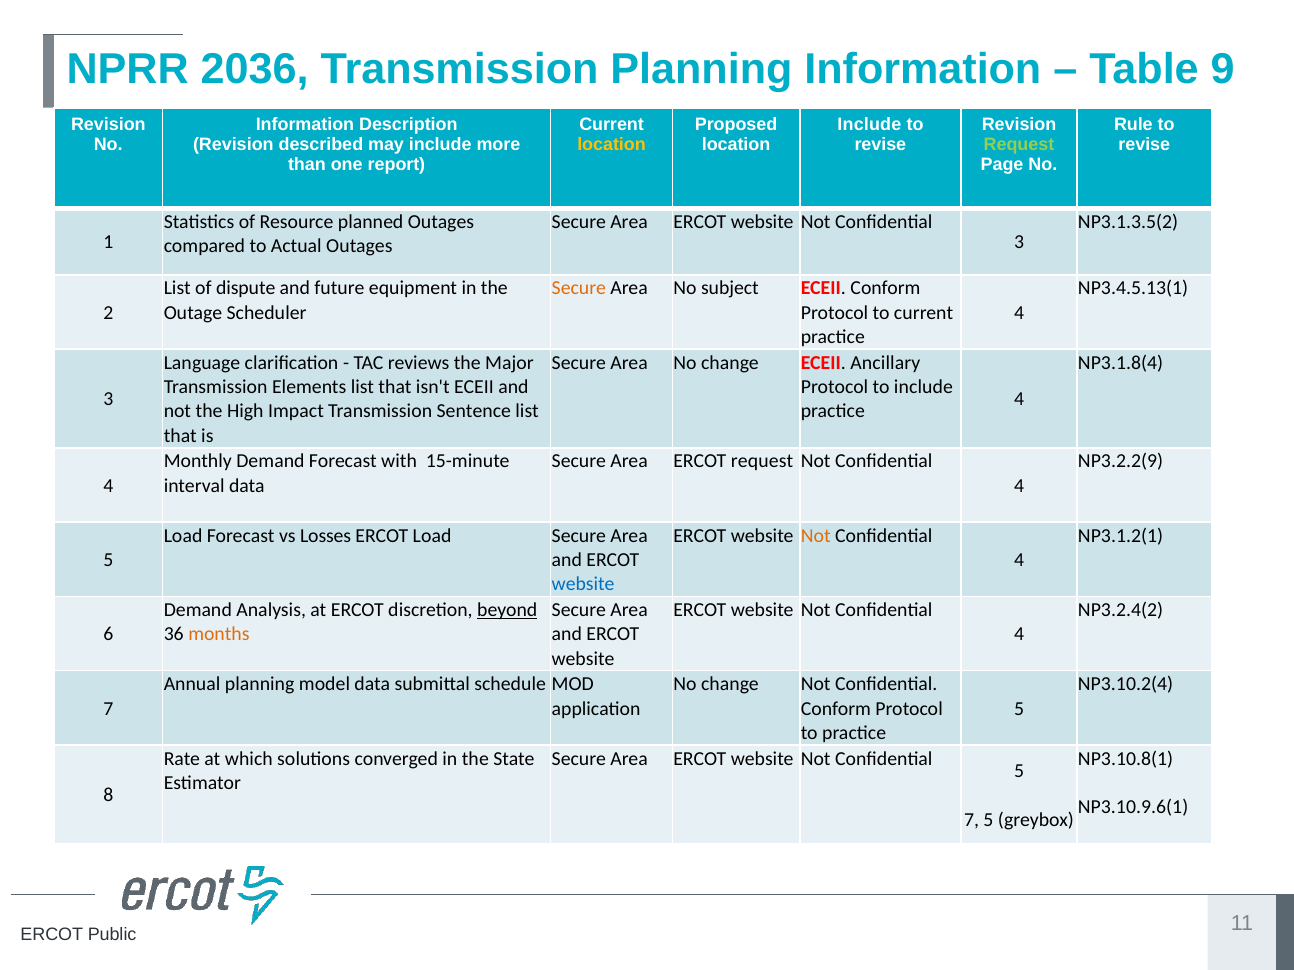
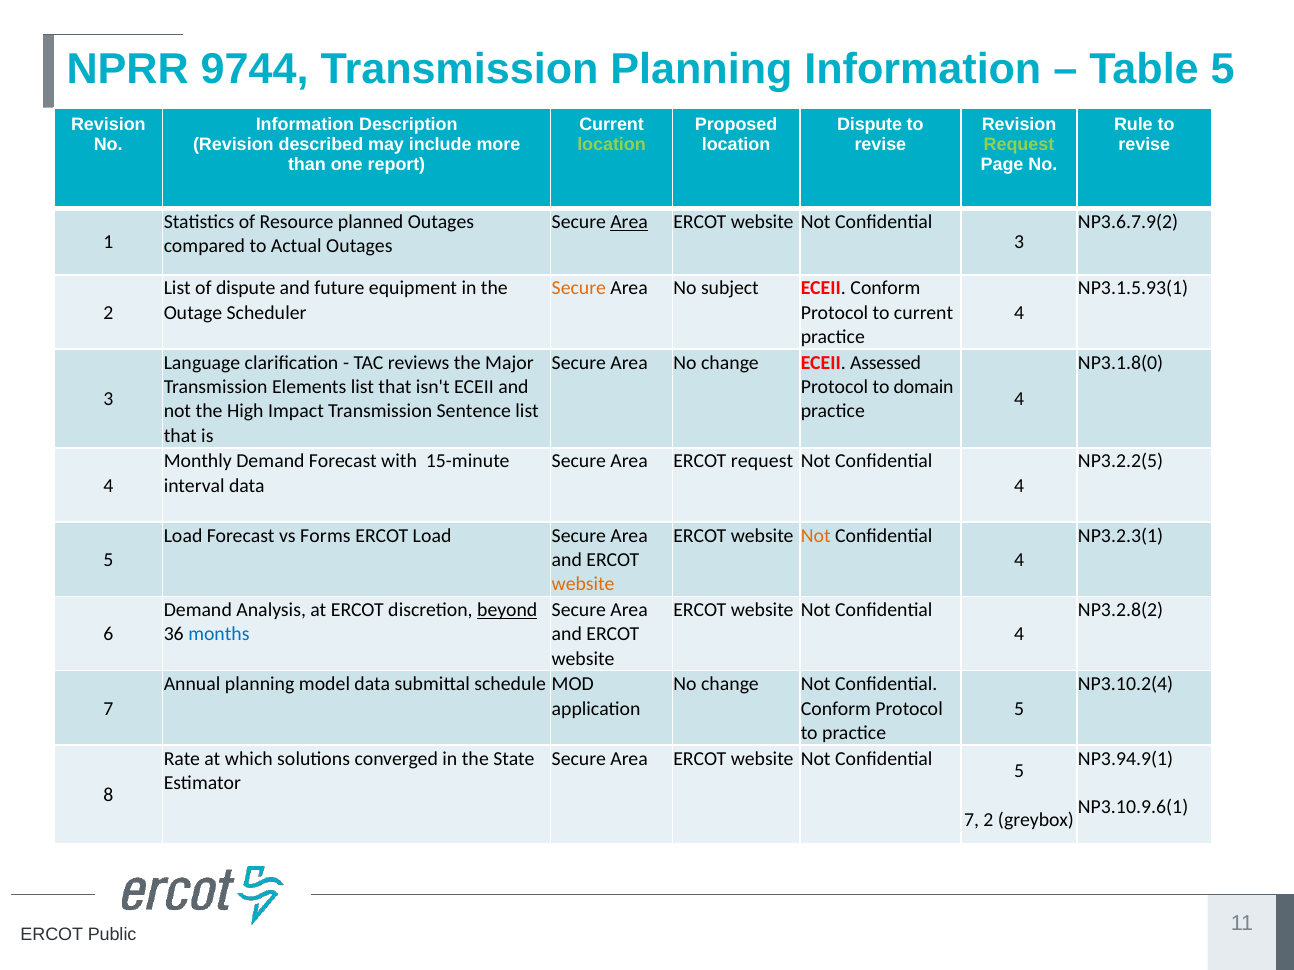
2036: 2036 -> 9744 (255, 70)
Table 9: 9 -> 5 (1223, 70)
Include: Include -> Dispute (870, 125)
location colour: yellow -> light green (612, 145)
Area underline: none -> present (629, 222)
NP3.1.3.5(2: NP3.1.3.5(2 -> NP3.6.7.9(2 (1128, 222)
NP3.4.5.13(1: NP3.4.5.13(1 -> NP3.1.5.93(1 (1133, 288)
Ancillary: Ancillary -> Assessed (886, 363)
NP3.1.8(4: NP3.1.8(4 -> NP3.1.8(0 (1121, 363)
to include: include -> domain (924, 387)
NP3.2.2(9: NP3.2.2(9 -> NP3.2.2(5 (1121, 462)
Losses: Losses -> Forms (325, 536)
NP3.1.2(1: NP3.1.2(1 -> NP3.2.3(1 (1121, 536)
website colour: blue -> orange (583, 585)
NP3.2.4(2: NP3.2.4(2 -> NP3.2.8(2 (1121, 610)
months colour: orange -> blue (219, 635)
NP3.10.8(1: NP3.10.8(1 -> NP3.94.9(1 (1126, 759)
7 5: 5 -> 2 (988, 820)
